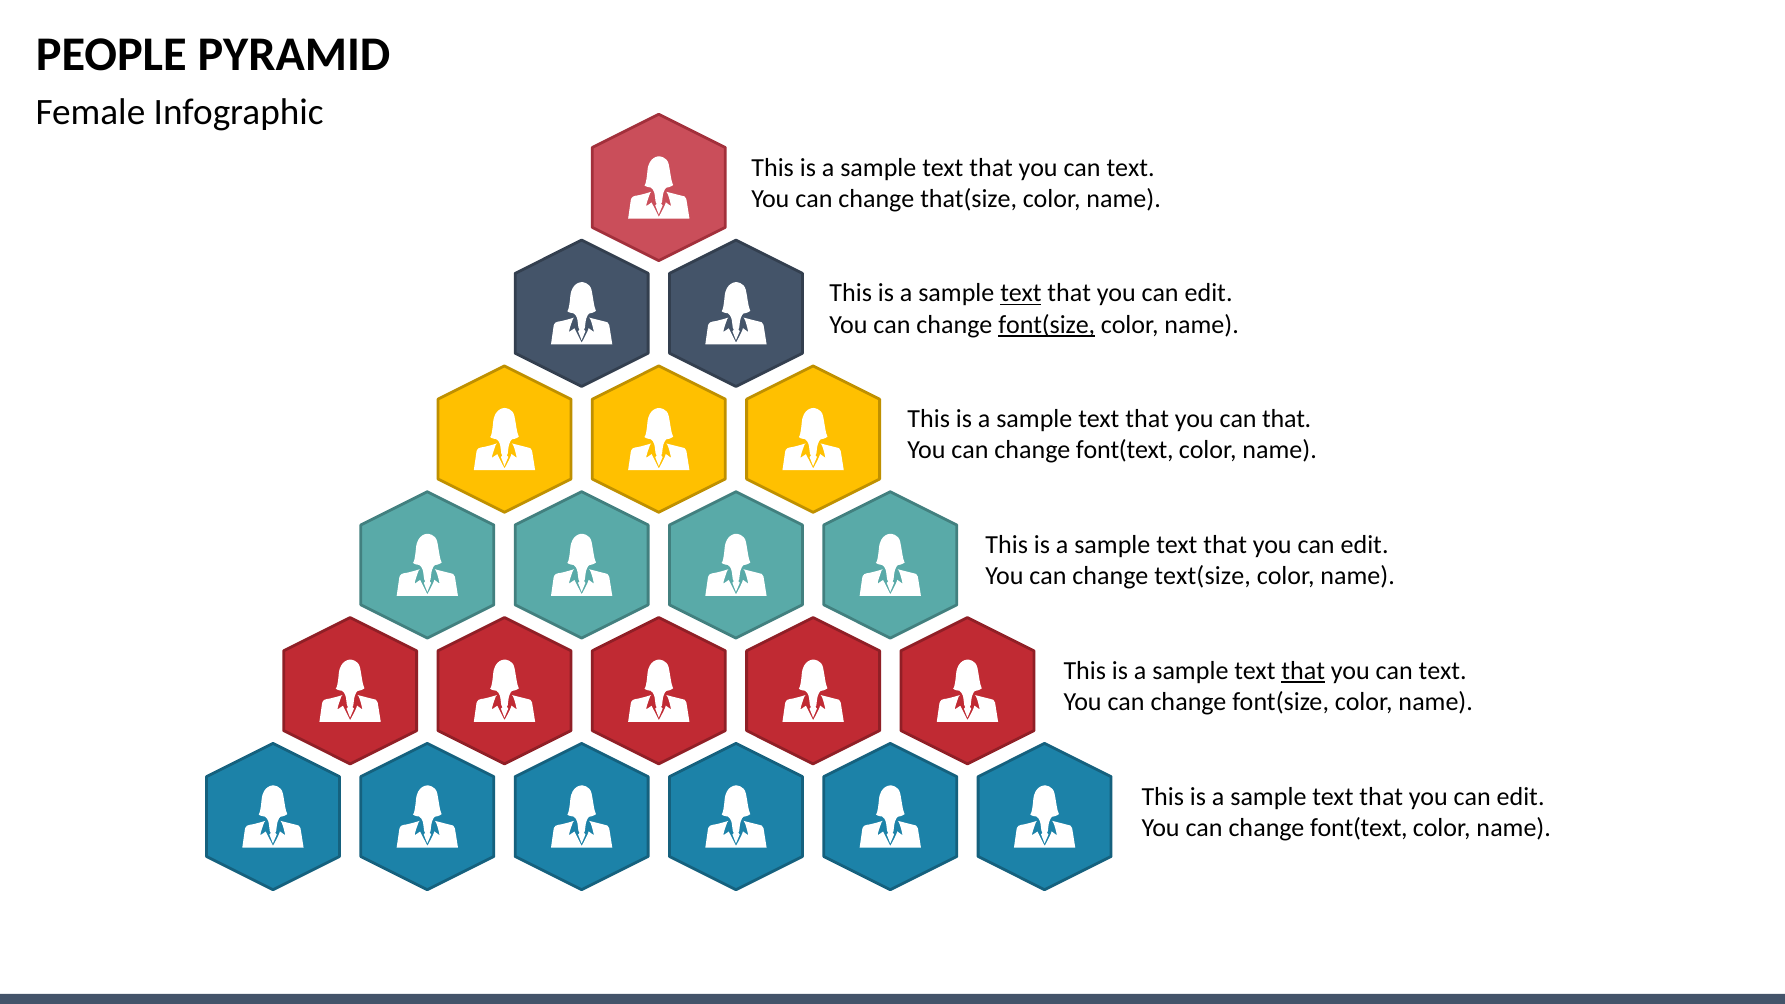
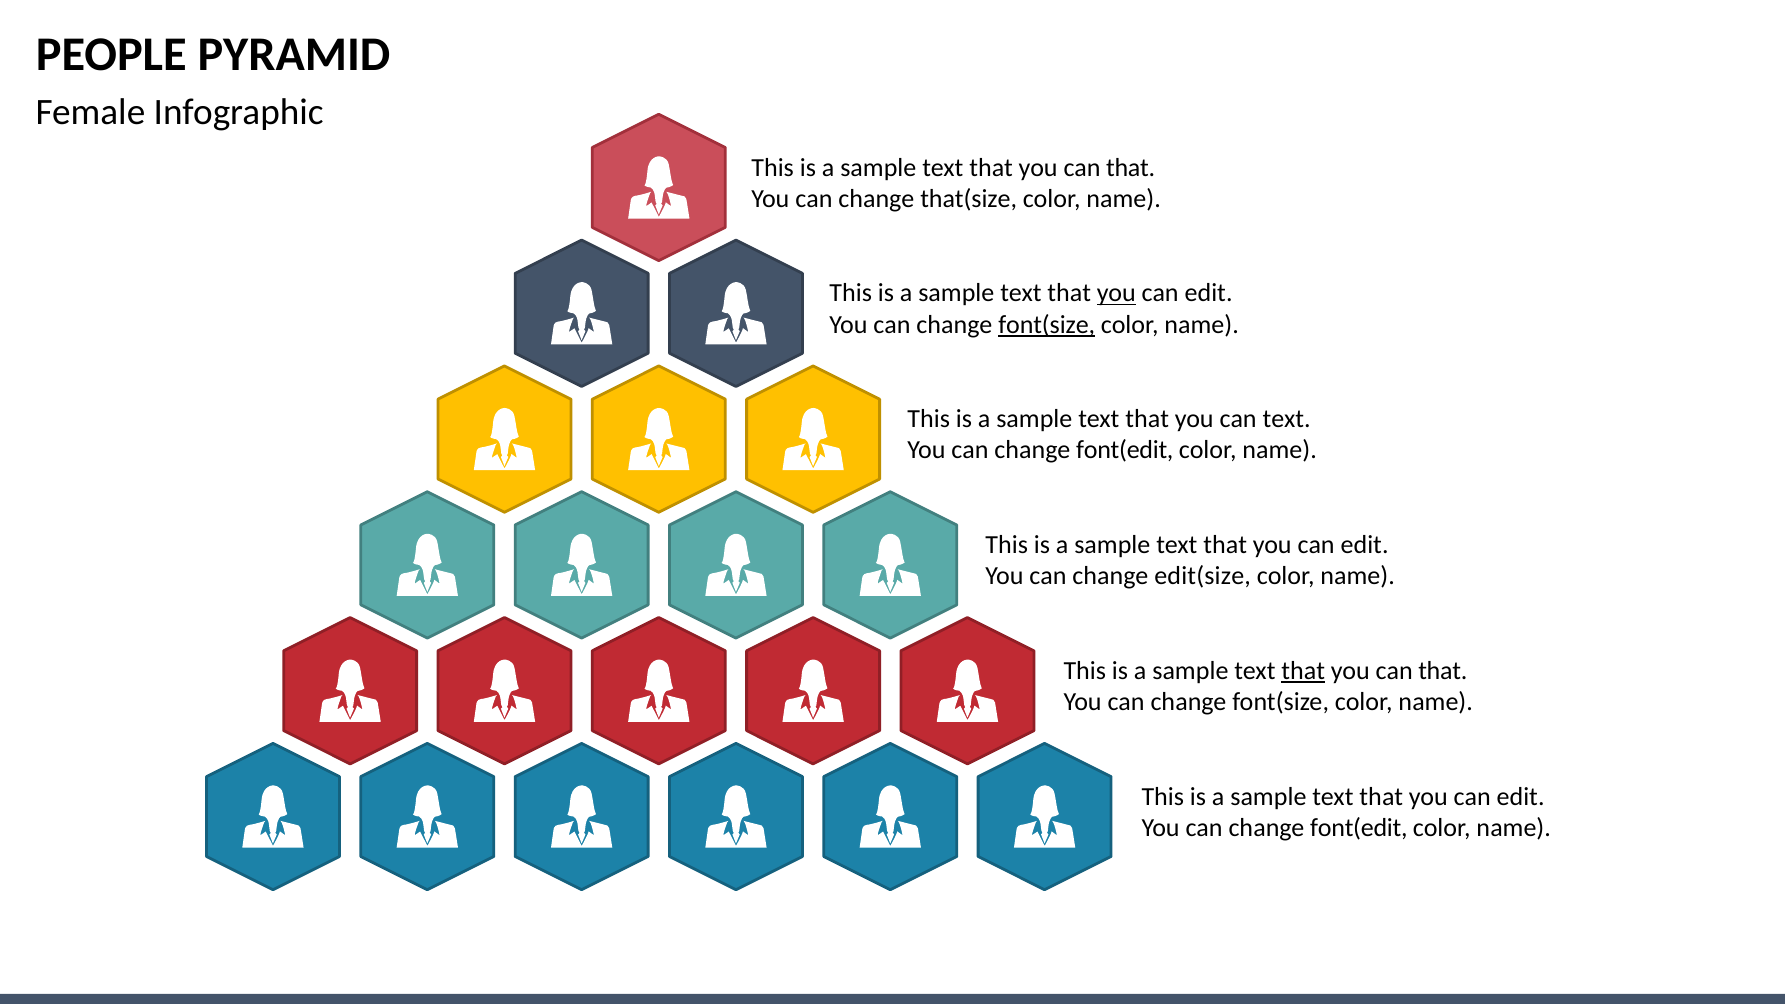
text: text -> that (1131, 168)
text underline: present -> none (1021, 293)
you underline: none -> present (1116, 293)
can that: that -> text (1287, 419)
font(text: font(text -> font(edit (1125, 450)
text(size: text(size -> edit(size (1203, 576)
text: text -> that (1443, 671)
font(text: font(text -> font(edit (1359, 828)
